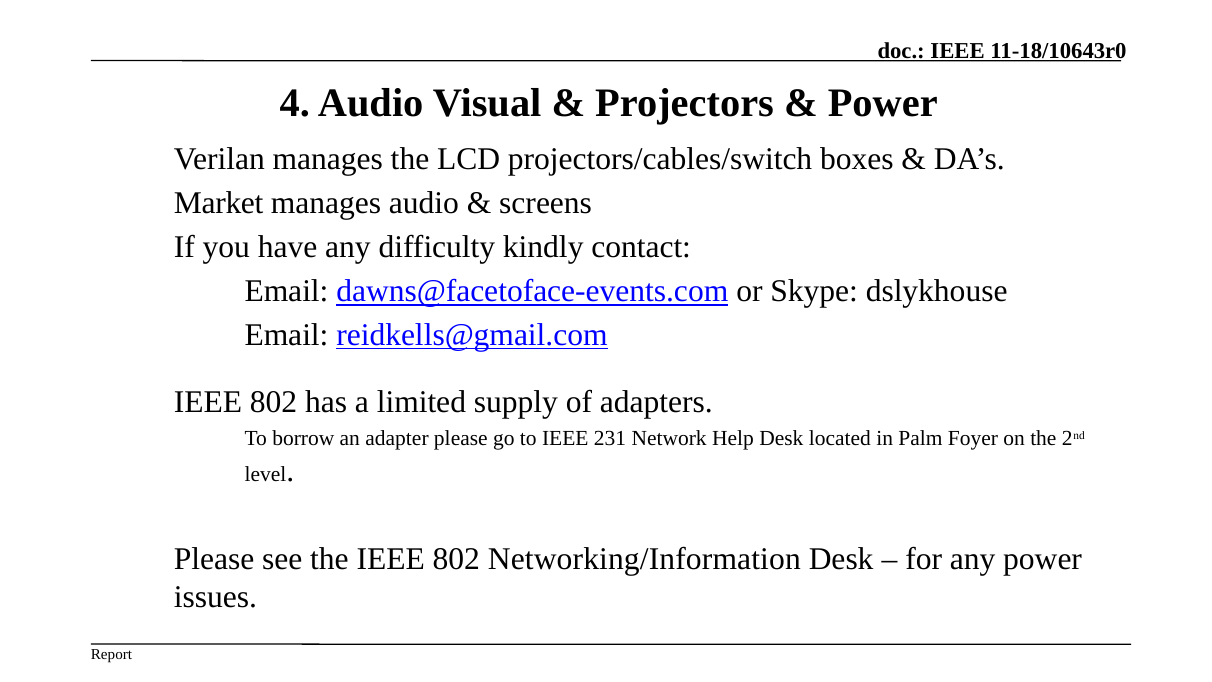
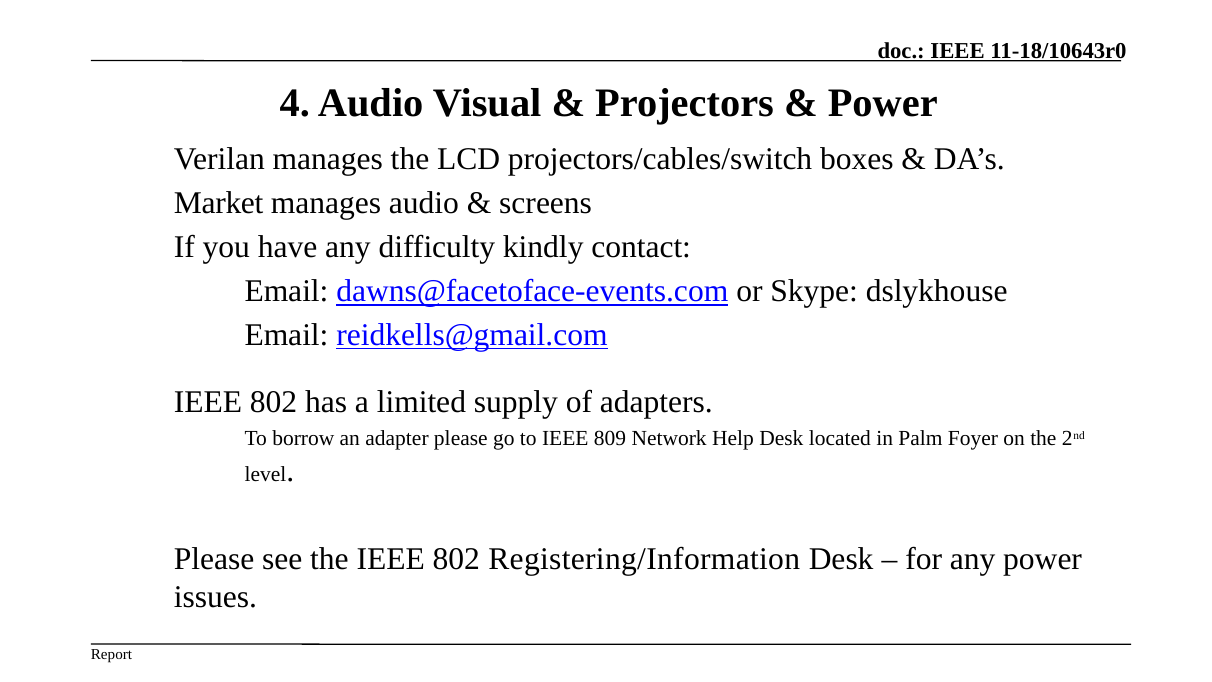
231: 231 -> 809 (610, 438)
Networking/Information: Networking/Information -> Registering/Information (644, 559)
